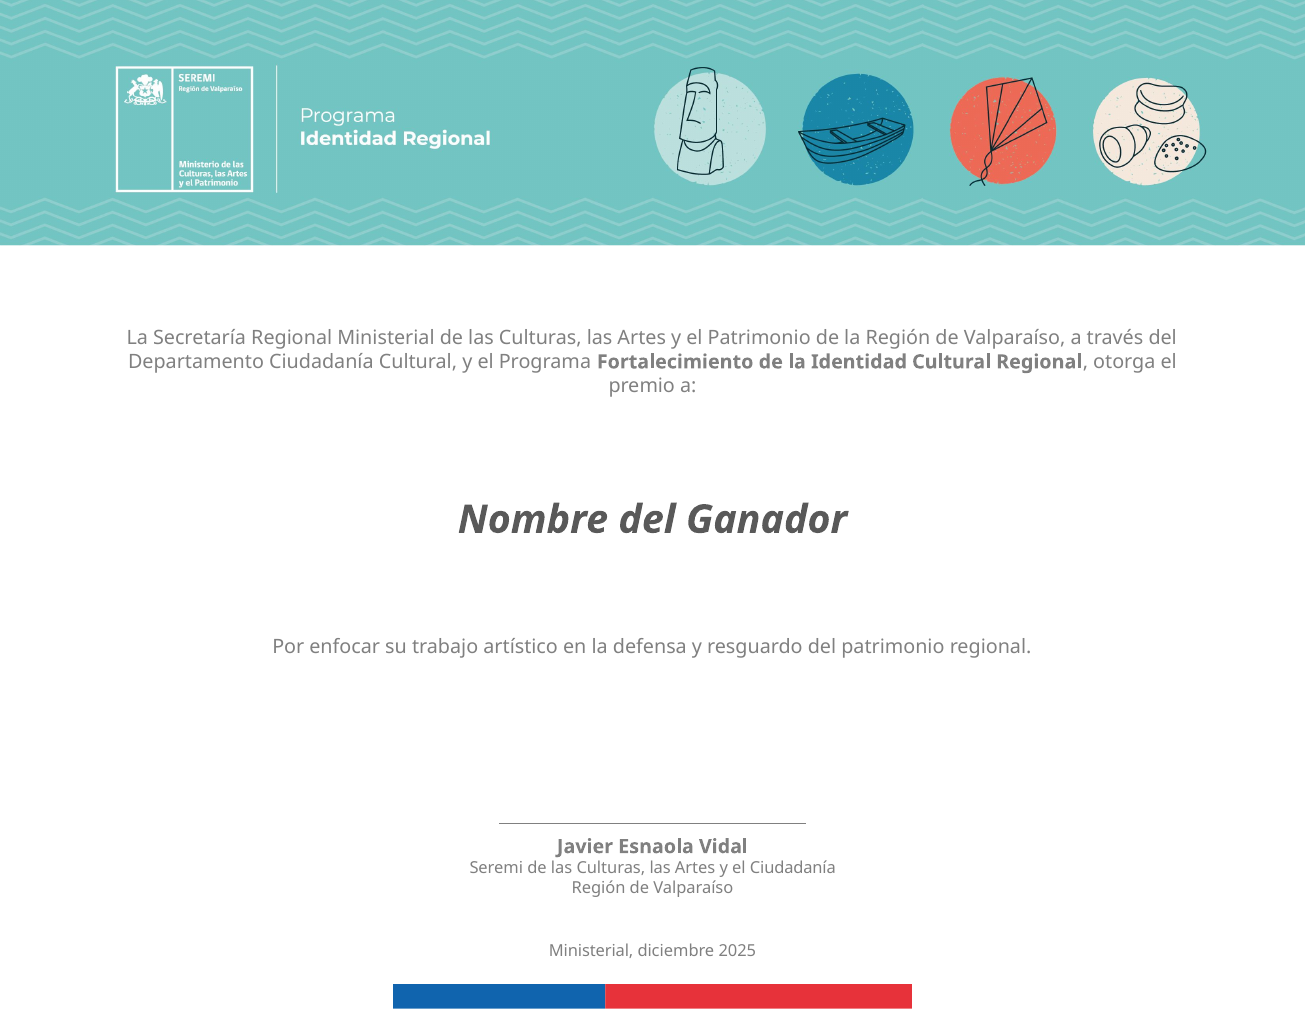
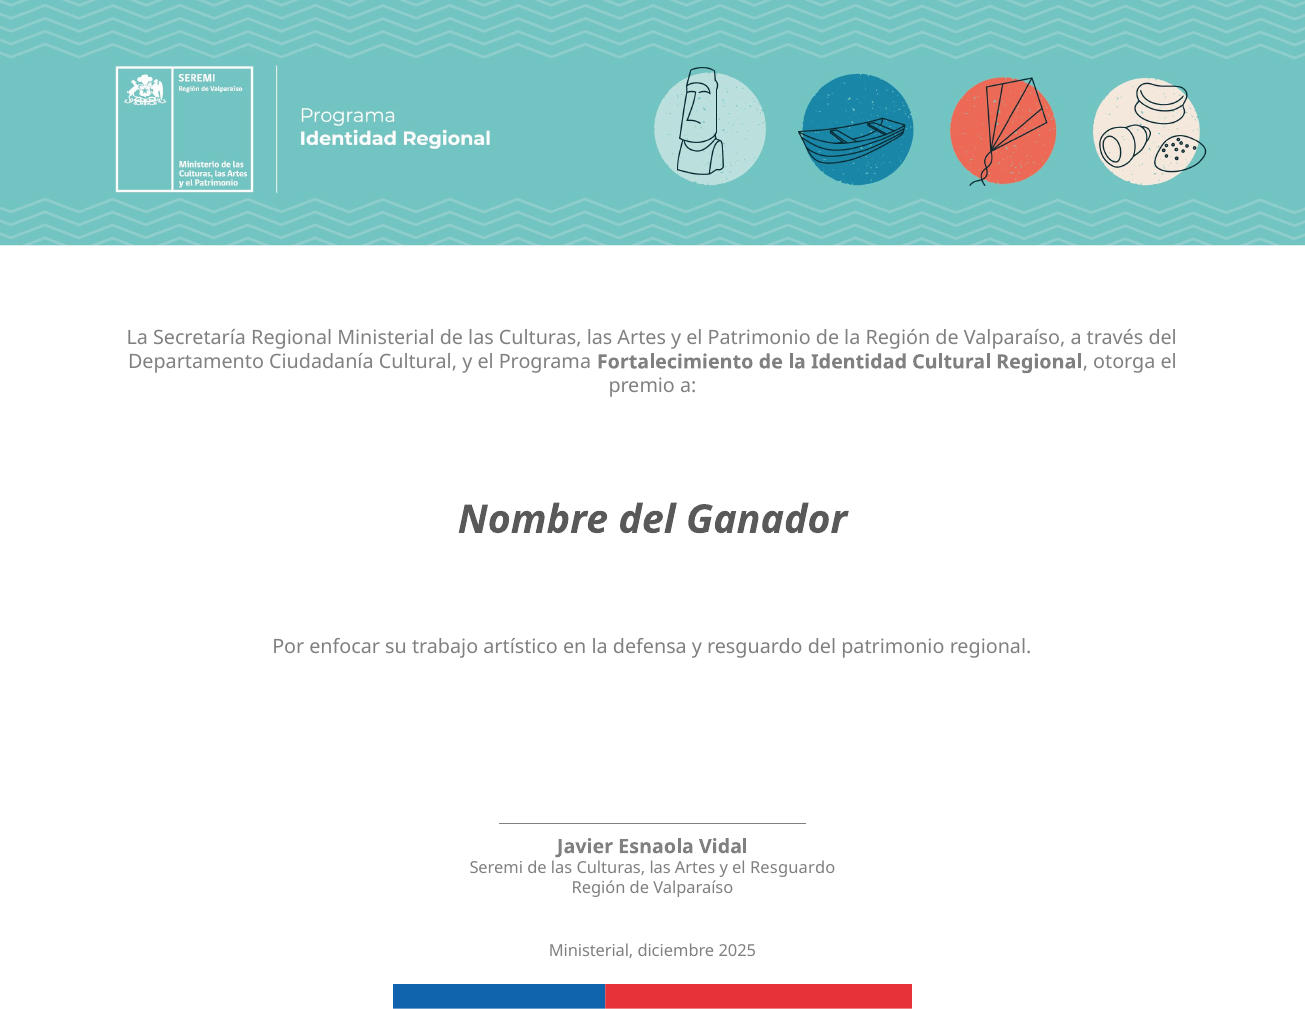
el Ciudadanía: Ciudadanía -> Resguardo (793, 868)
